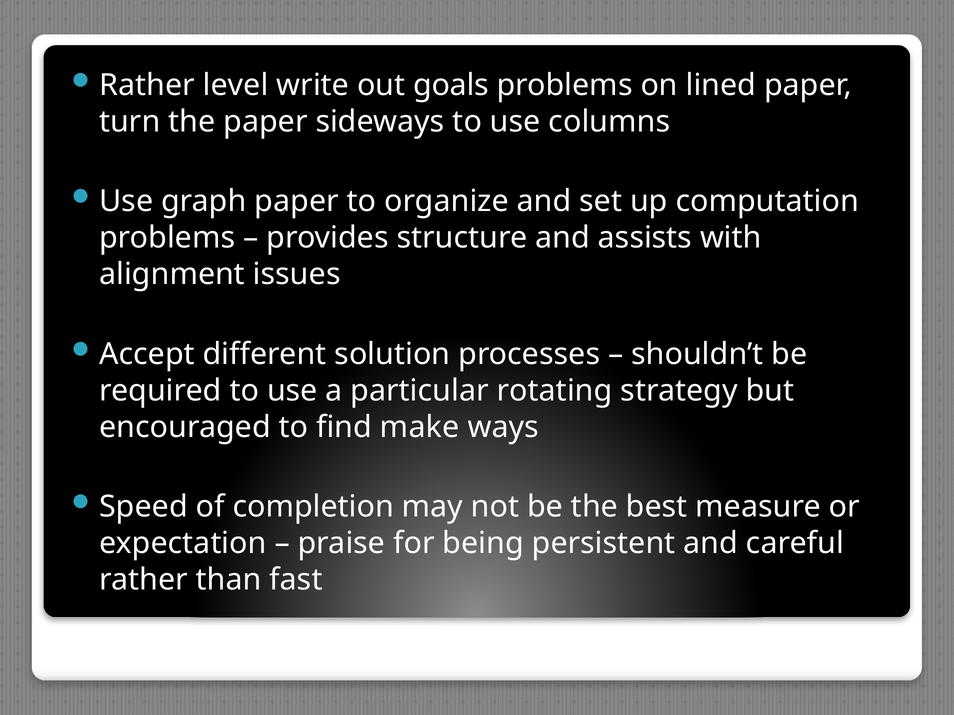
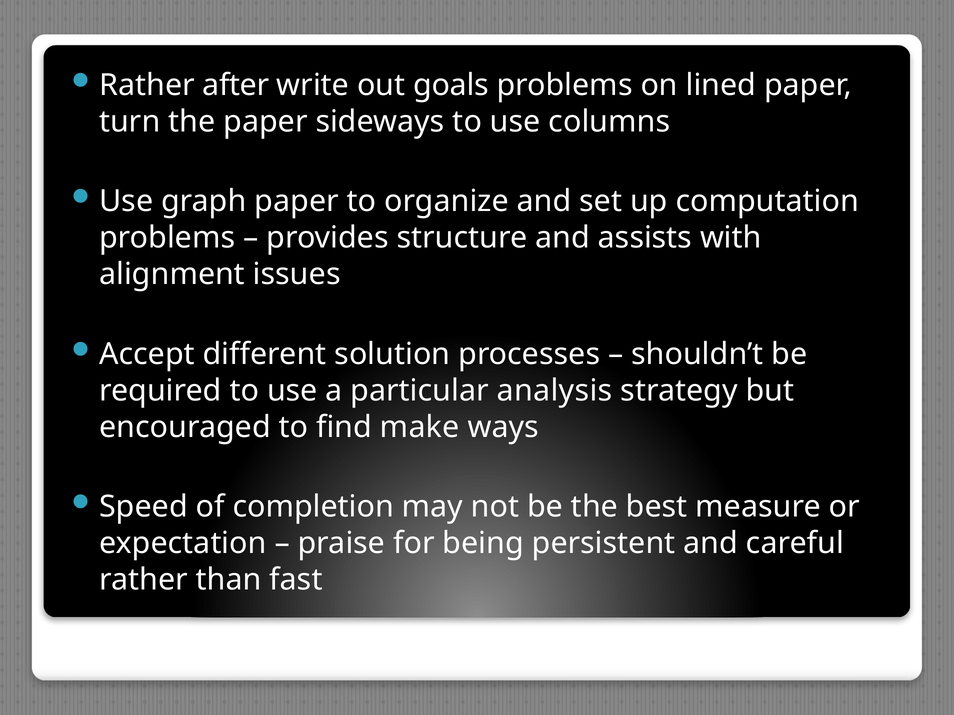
level: level -> after (236, 85)
rotating: rotating -> analysis (554, 391)
